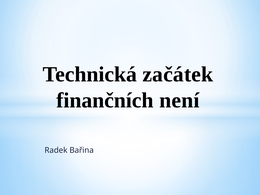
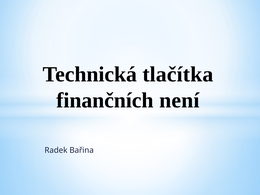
začátek: začátek -> tlačítka (178, 74)
